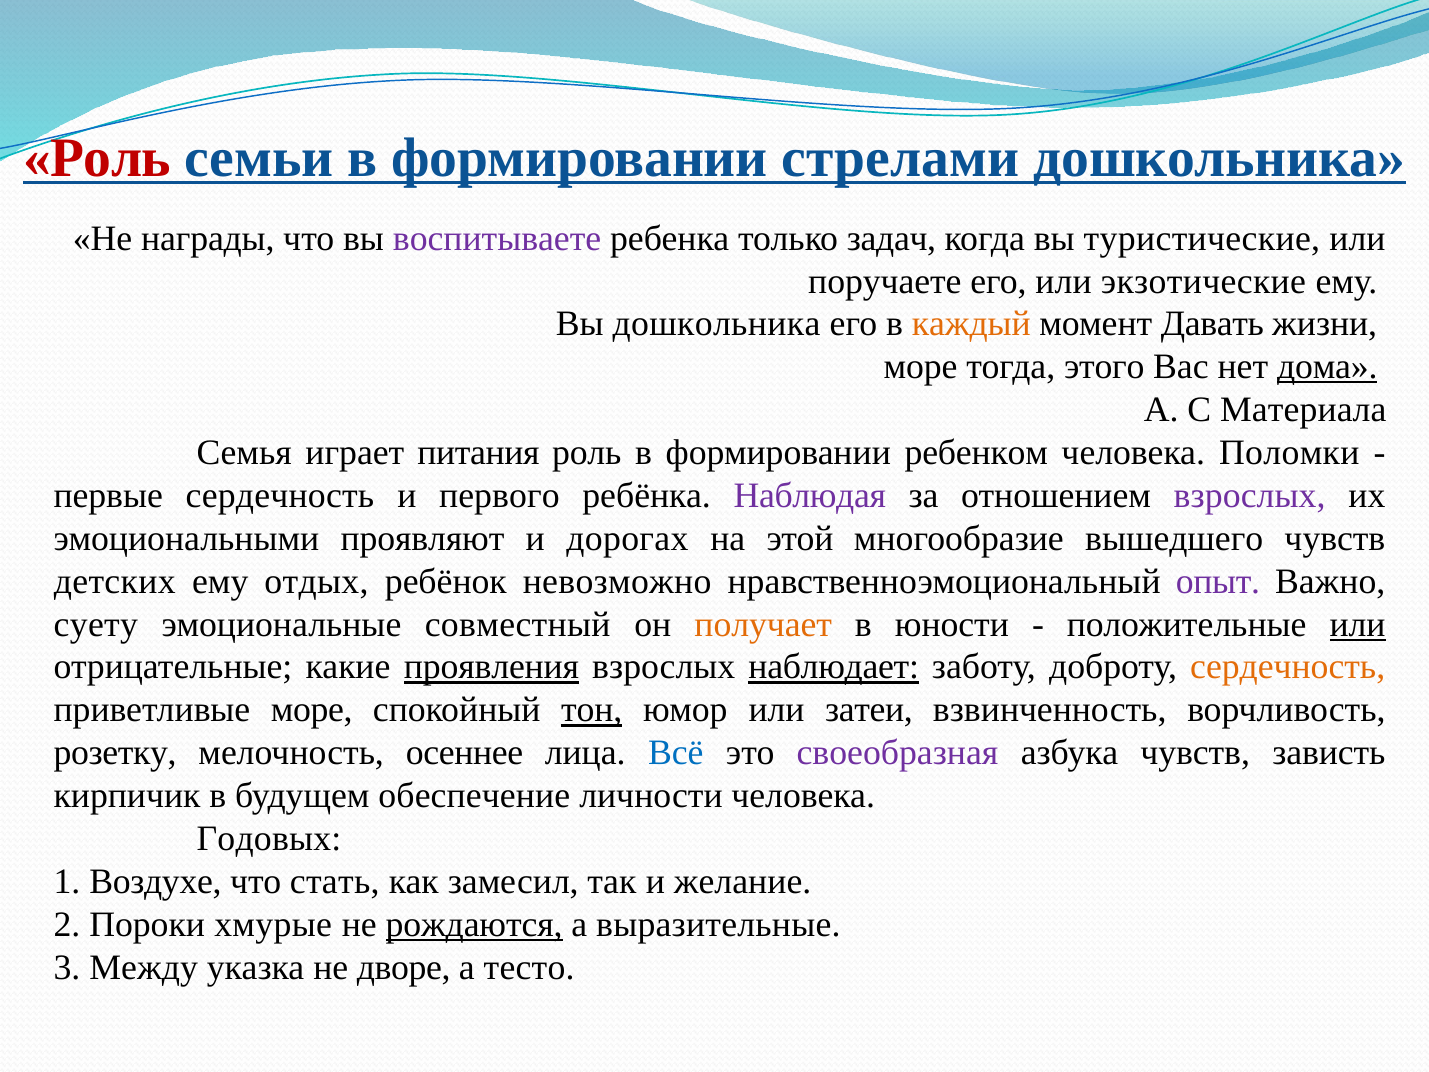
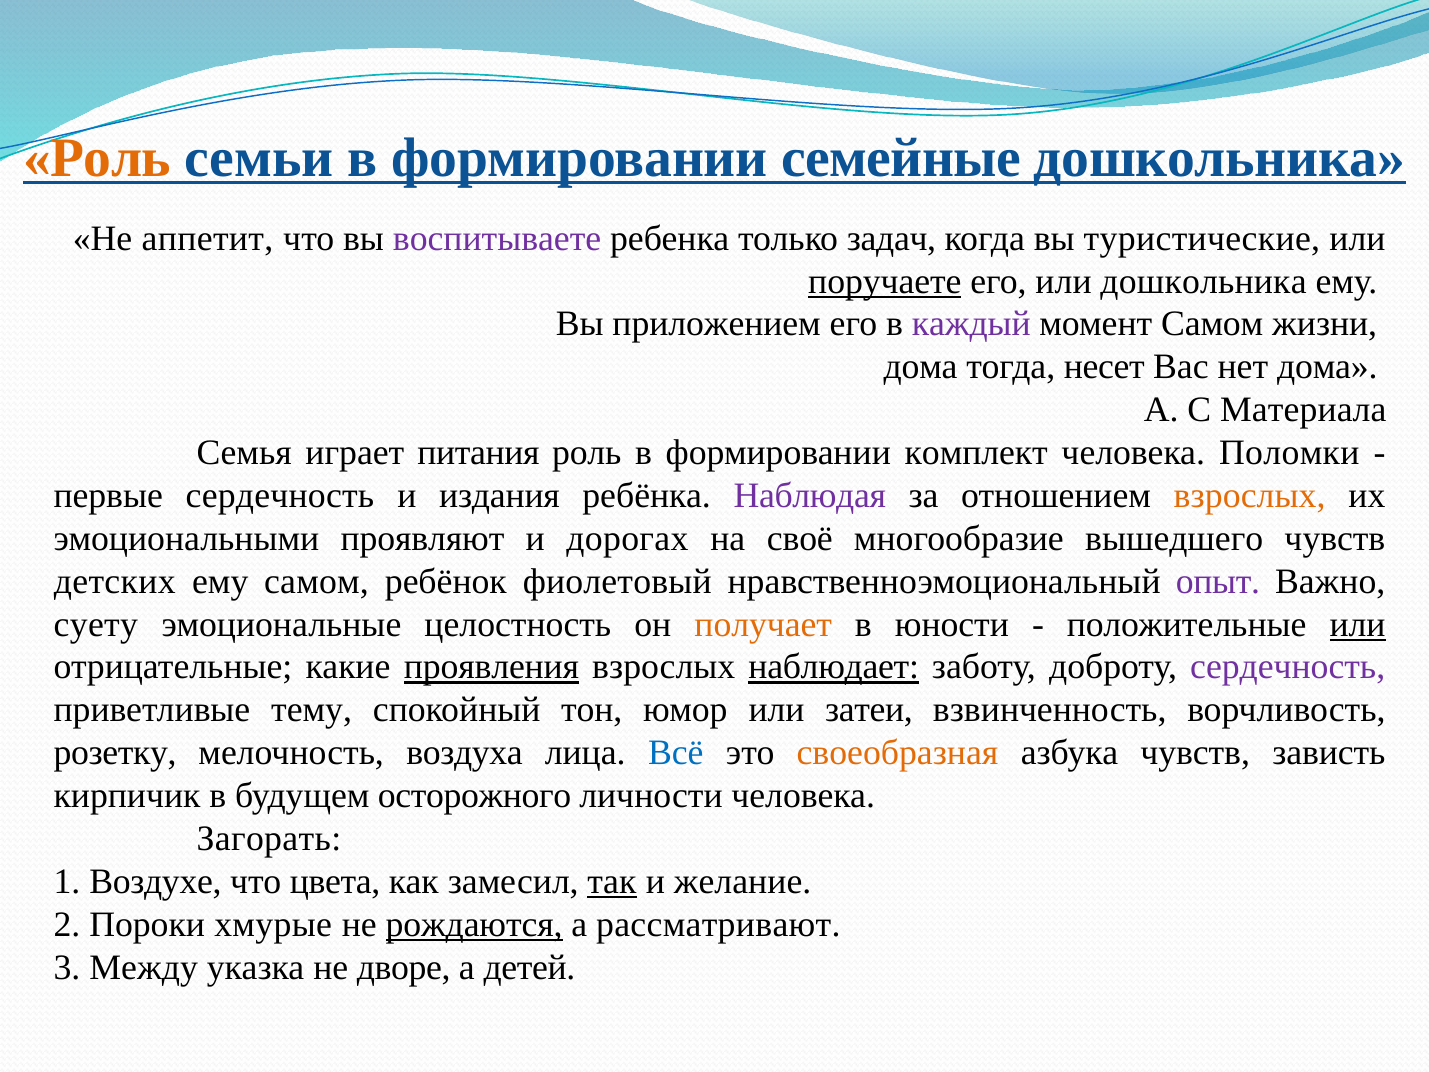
Роль colour: red -> orange (97, 158)
стрелами: стрелами -> семейные (901, 158)
награды: награды -> аппетит (208, 238)
поручаете underline: none -> present (885, 281)
или экзотические: экзотические -> дошкольника (1204, 281)
Вы дошкольника: дошкольника -> приложением (717, 324)
каждый colour: orange -> purple (971, 324)
момент Давать: Давать -> Самом (1212, 324)
море: море -> дома (921, 367)
этого: этого -> несет (1104, 367)
дома underline: present -> none (1327, 367)
ребенком: ребенком -> комплект (976, 453)
первого: первого -> издания (499, 496)
взрослых colour: purple -> orange (1250, 496)
этой: этой -> своё (800, 538)
ему отдых: отдых -> самом (317, 581)
невозможно: невозможно -> фиолетовый (617, 581)
совместный: совместный -> целостность (518, 624)
сердечность colour: orange -> purple (1288, 667)
приветливые море: море -> тему (312, 710)
тон underline: present -> none (592, 710)
осеннее: осеннее -> воздуха (465, 753)
своеобразная colour: purple -> orange (897, 753)
обеспечение: обеспечение -> осторожного (475, 796)
Годовых: Годовых -> Загорать (269, 839)
стать: стать -> цвета (335, 881)
так underline: none -> present (612, 881)
выразительные: выразительные -> рассматривают (718, 924)
тесто: тесто -> детей (529, 967)
